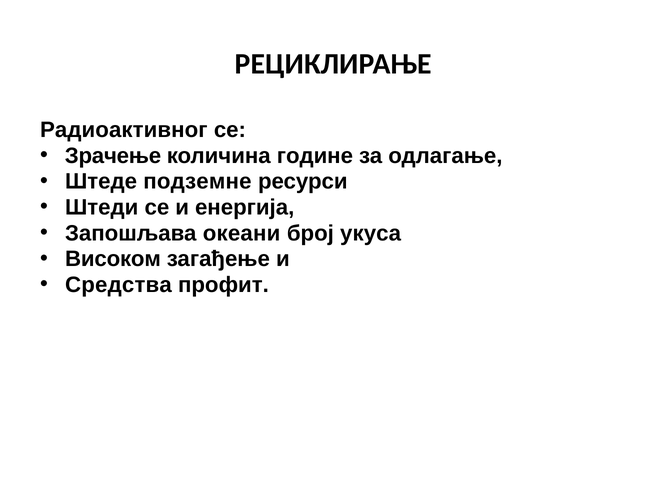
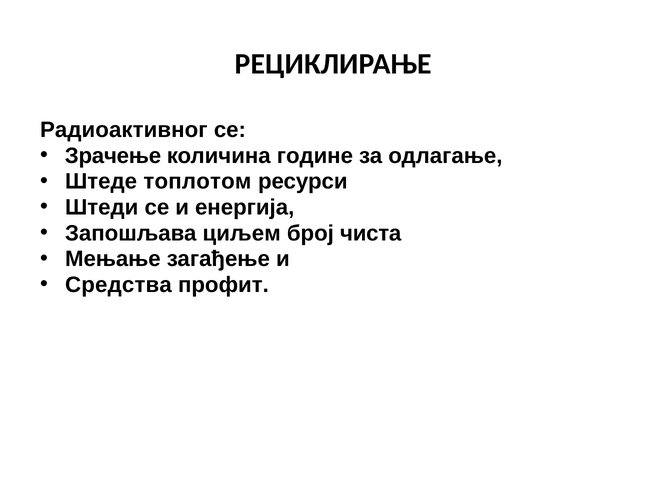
подземне: подземне -> топлотом (197, 181)
океани: океани -> циљем (242, 233)
укуса: укуса -> чиста (371, 233)
Високом: Високом -> Мењање (113, 259)
